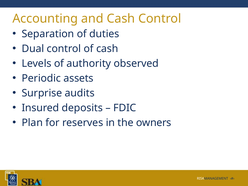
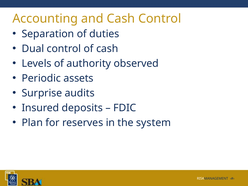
owners: owners -> system (154, 123)
